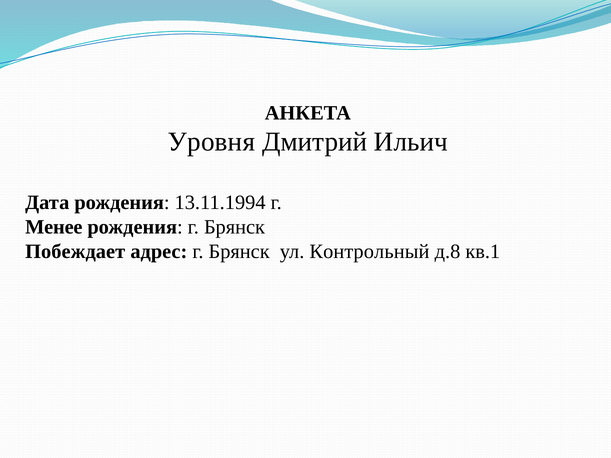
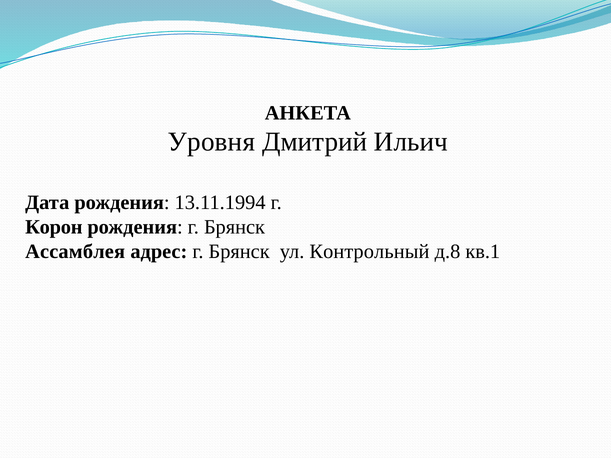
Менее: Менее -> Корон (54, 227)
Побеждает: Побеждает -> Ассамблея (75, 252)
